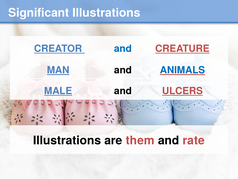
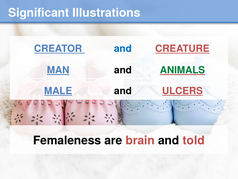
ANIMALS colour: blue -> green (182, 70)
Illustrations: Illustrations -> Femaleness (67, 140)
them: them -> brain (140, 140)
rate: rate -> told (194, 140)
